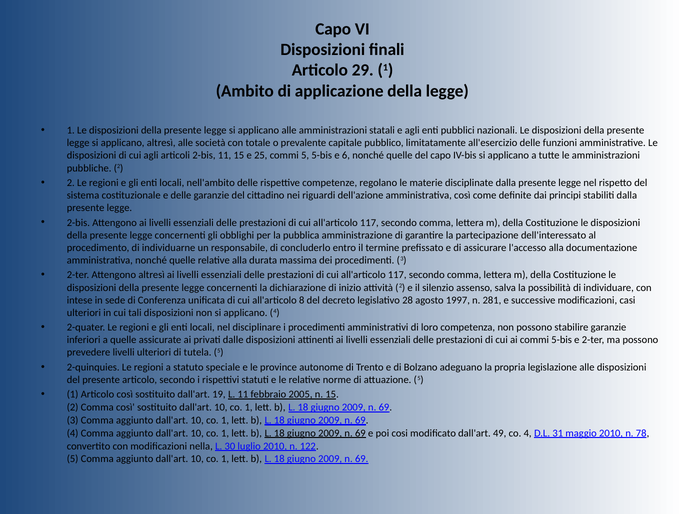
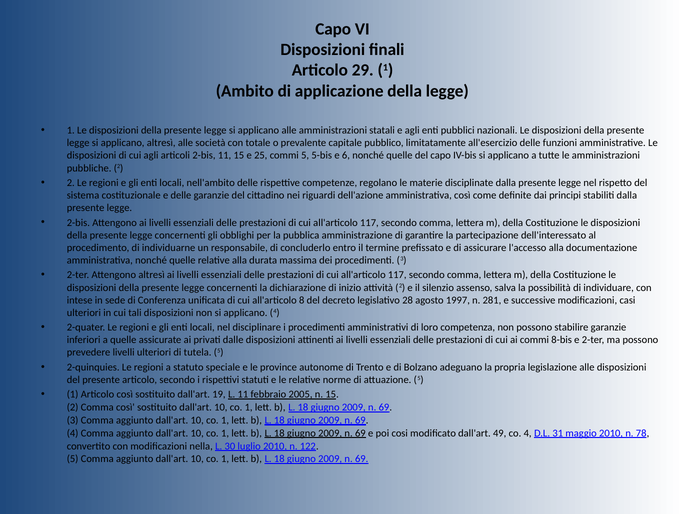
commi 5-bis: 5-bis -> 8-bis (562, 340)
